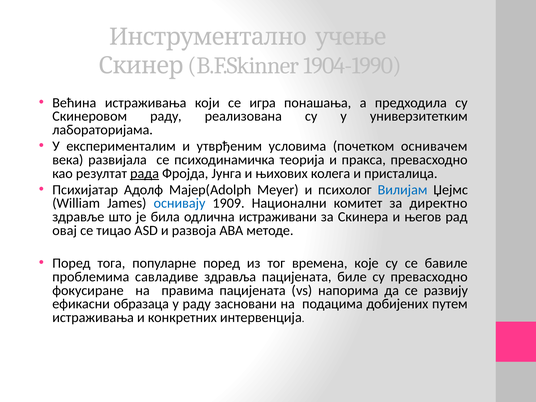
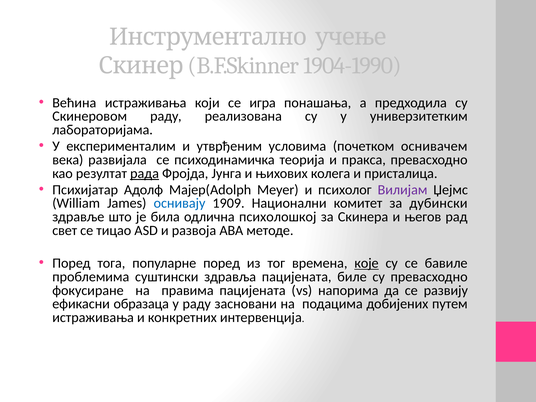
Вилијам colour: blue -> purple (403, 190)
директно: директно -> дубински (438, 203)
истраживани: истраживани -> психолошкој (278, 217)
овај: овај -> свет (65, 230)
које underline: none -> present (366, 263)
савладиве: савладиве -> суштински (167, 277)
